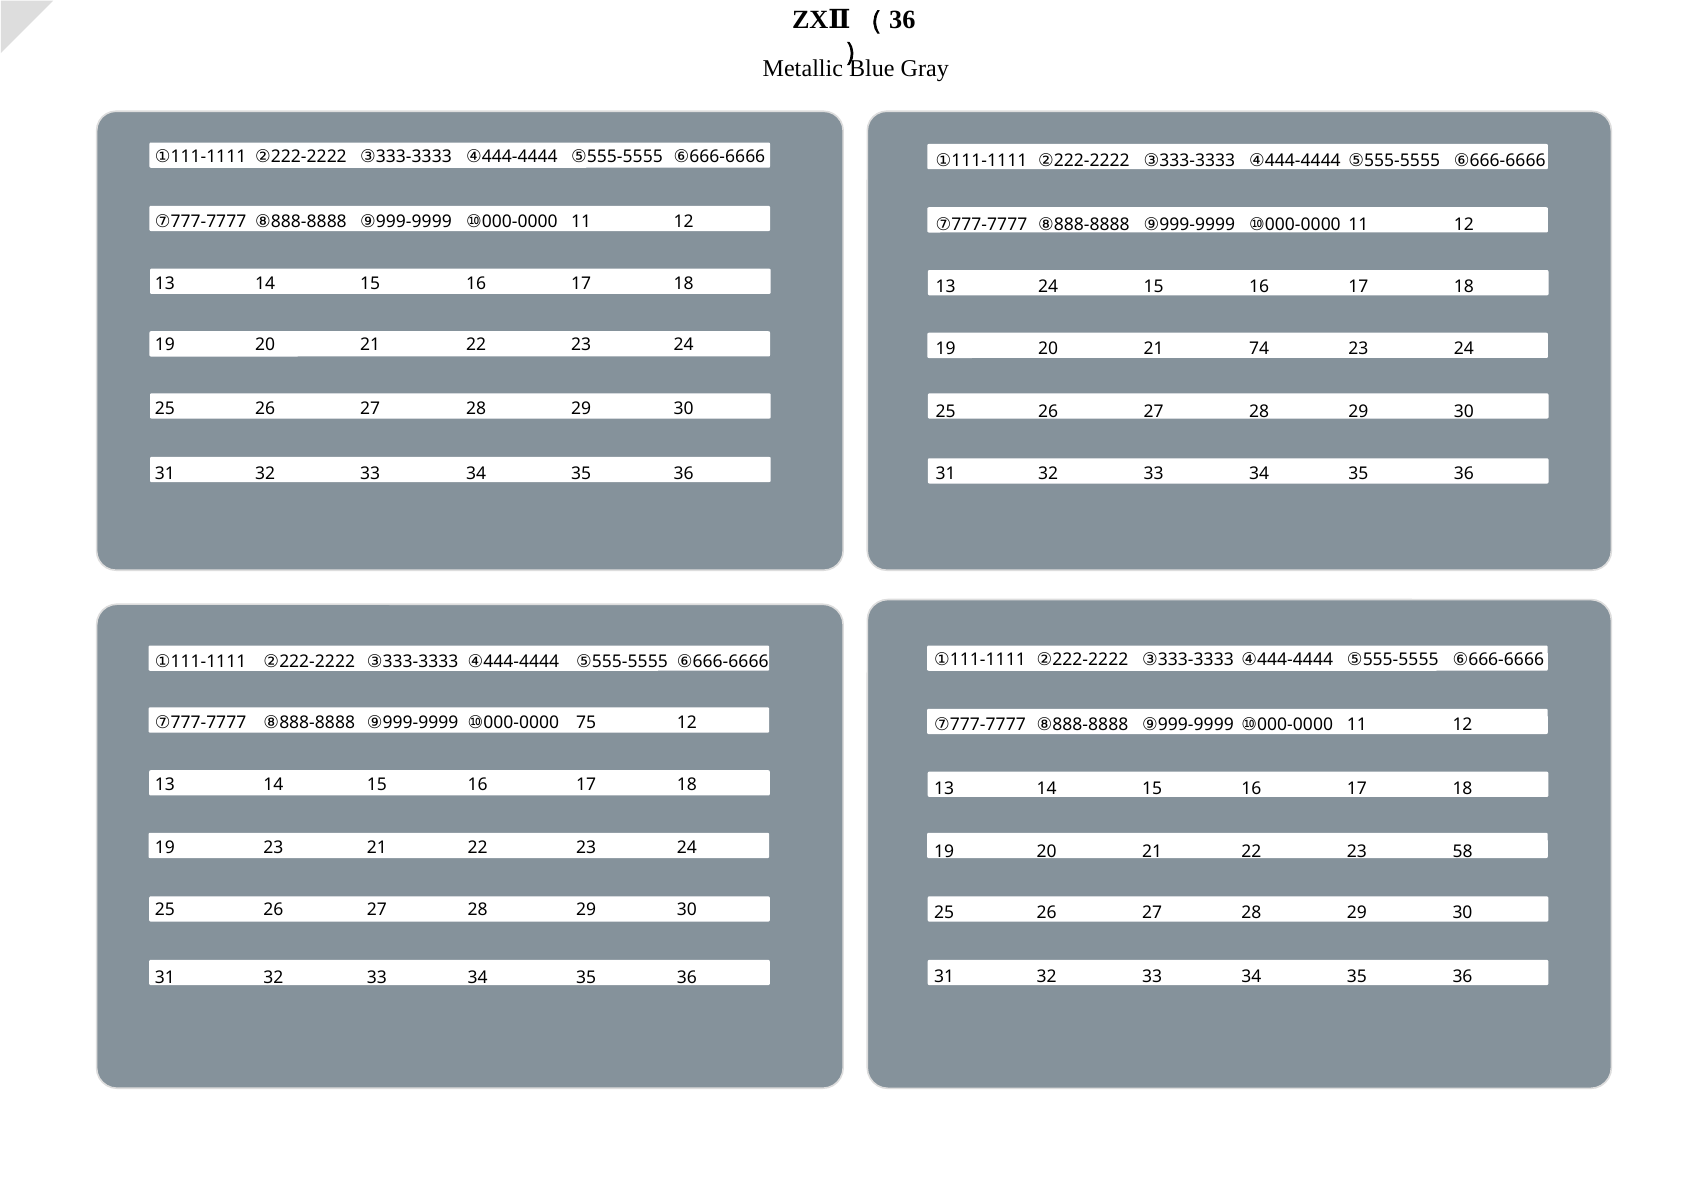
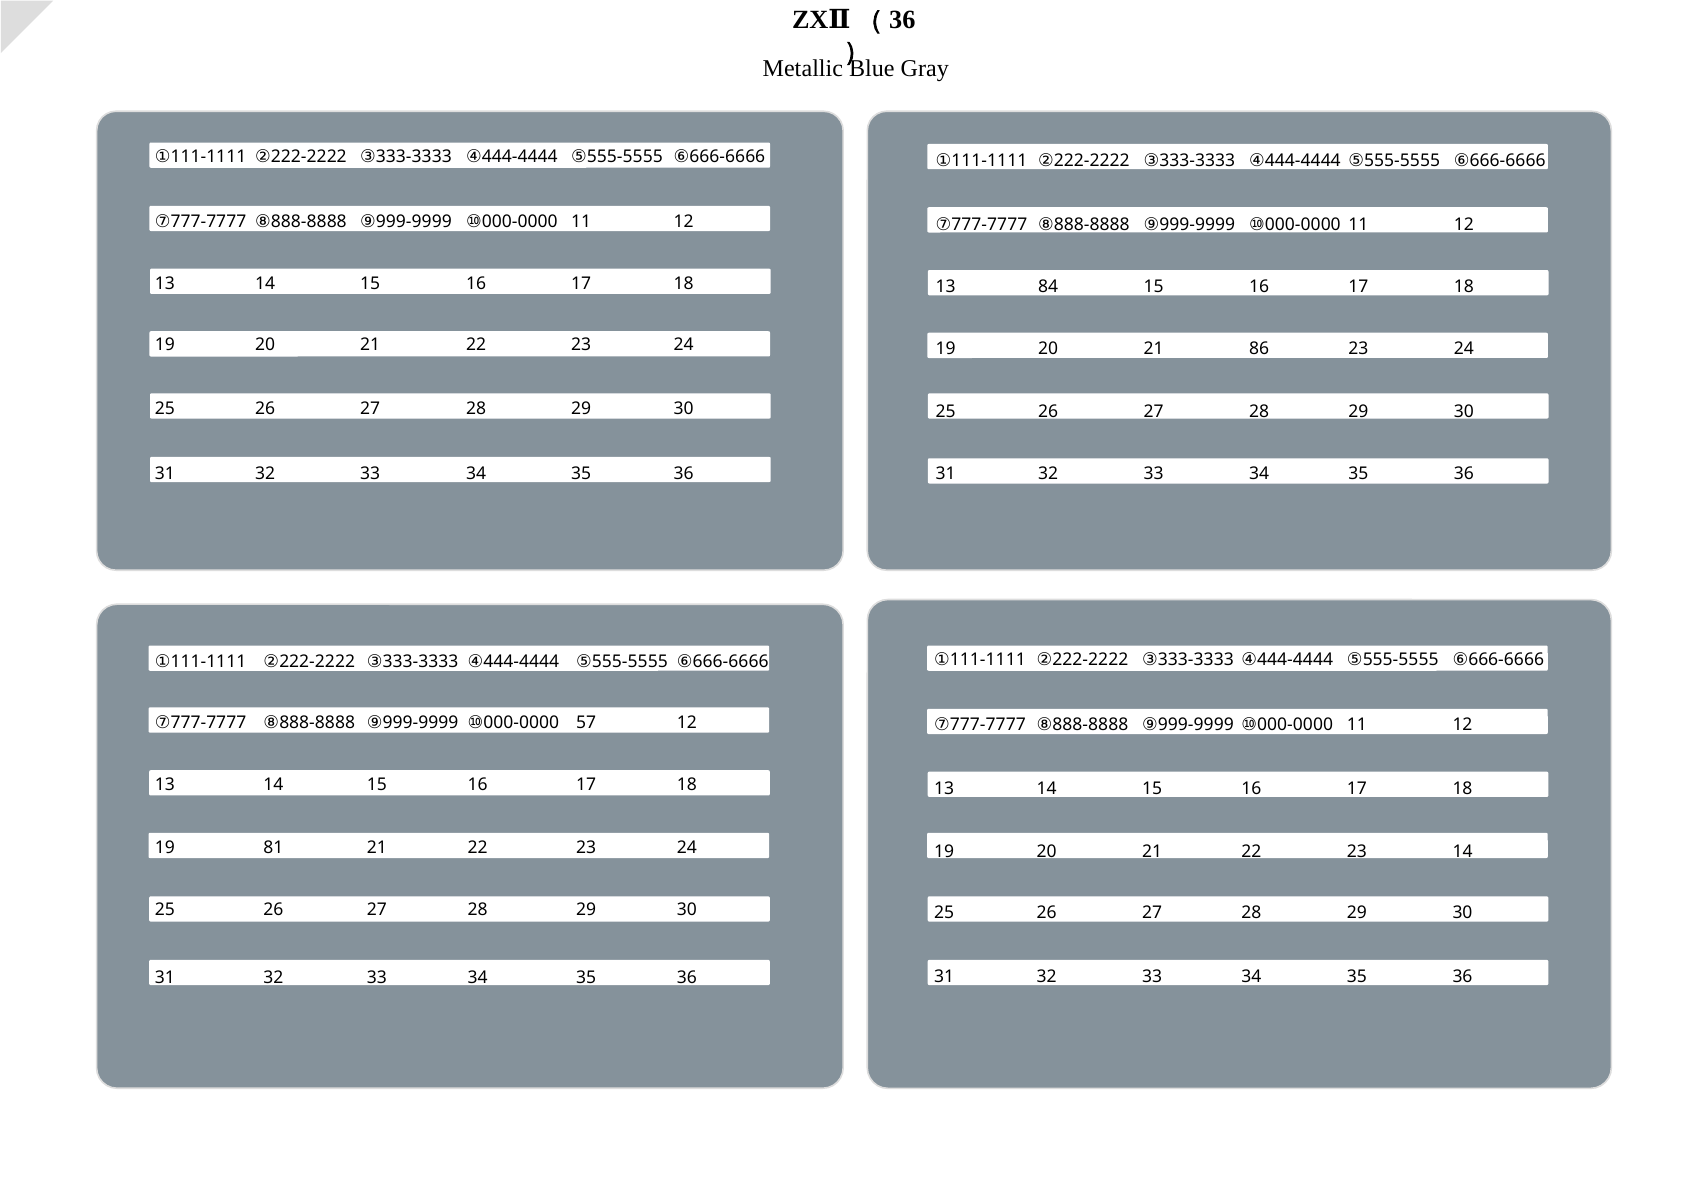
13 24: 24 -> 84 (1048, 287)
74: 74 -> 86 (1259, 349)
75: 75 -> 57 (586, 723)
19 23: 23 -> 81 (273, 847)
23 58: 58 -> 14 (1463, 851)
